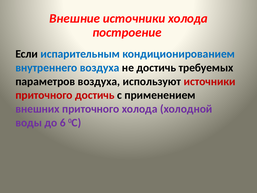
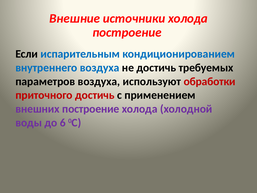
используют источники: источники -> обработки (210, 81)
внешних приточного: приточного -> построение (91, 109)
